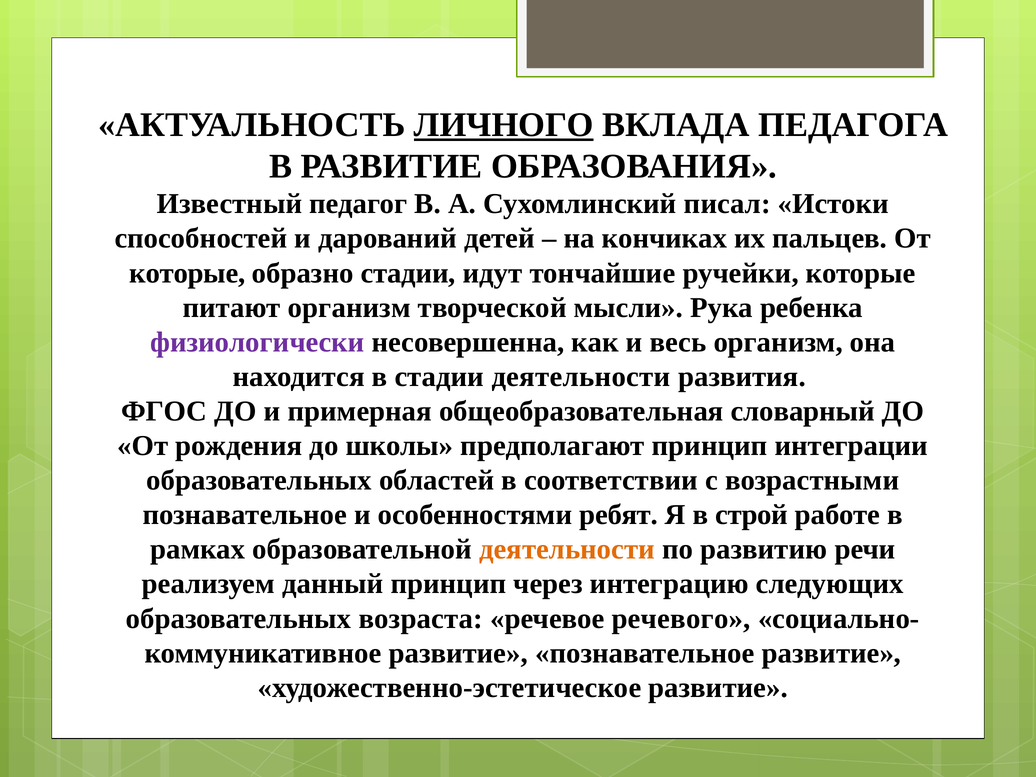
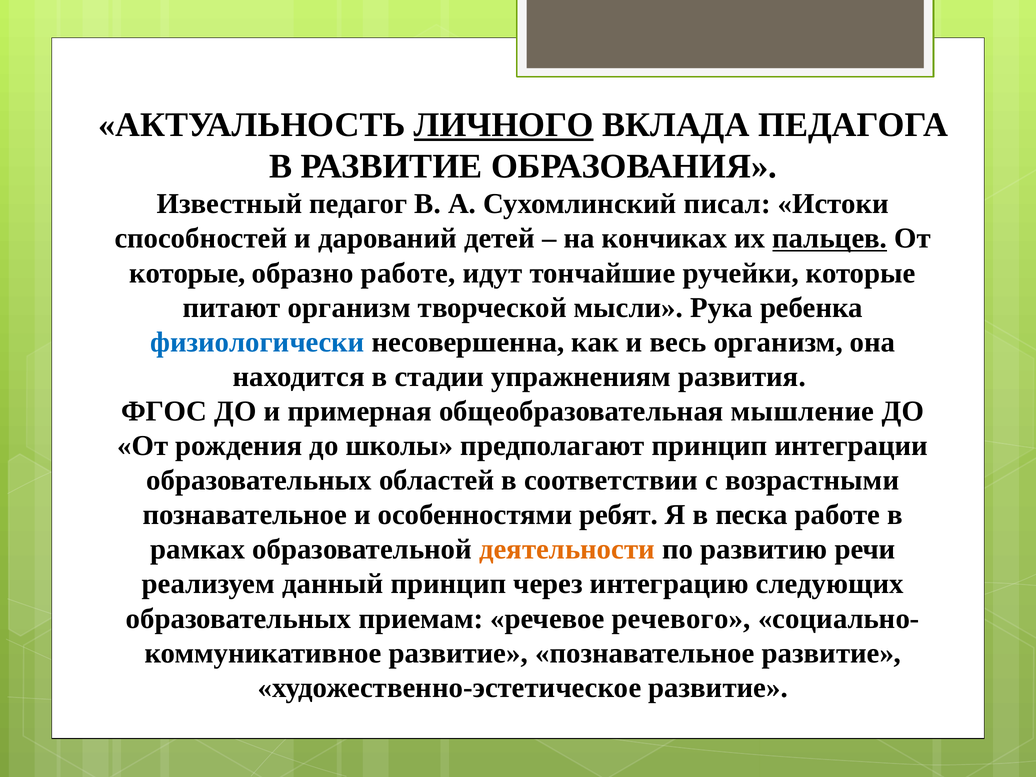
пальцев underline: none -> present (830, 238)
образно стадии: стадии -> работе (408, 273)
физиологически colour: purple -> blue (257, 342)
стадии деятельности: деятельности -> упражнениям (581, 377)
словарный: словарный -> мышление (803, 411)
строй: строй -> песка (752, 515)
возраста: возраста -> приемам (421, 619)
